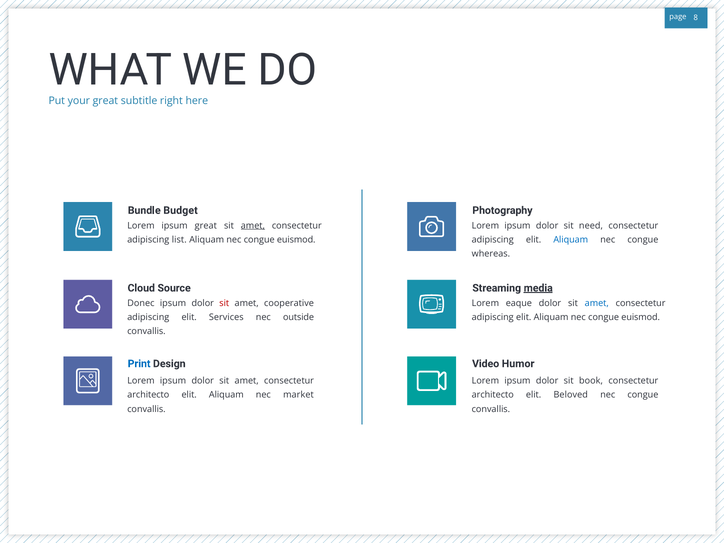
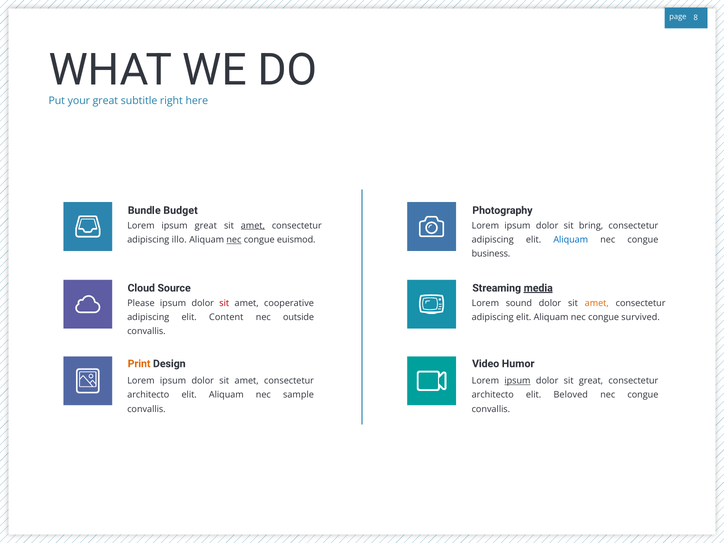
need: need -> bring (591, 226)
list: list -> illo (179, 240)
nec underline: none -> present (234, 240)
whereas: whereas -> business (491, 254)
Donec: Donec -> Please (141, 303)
eaque: eaque -> sound (519, 303)
amet colour: blue -> orange (597, 303)
Services: Services -> Content (226, 317)
euismod: euismod -> survived (641, 317)
Print colour: blue -> orange (139, 364)
ipsum underline: none -> present (517, 381)
sit book: book -> great (591, 381)
market: market -> sample (298, 395)
